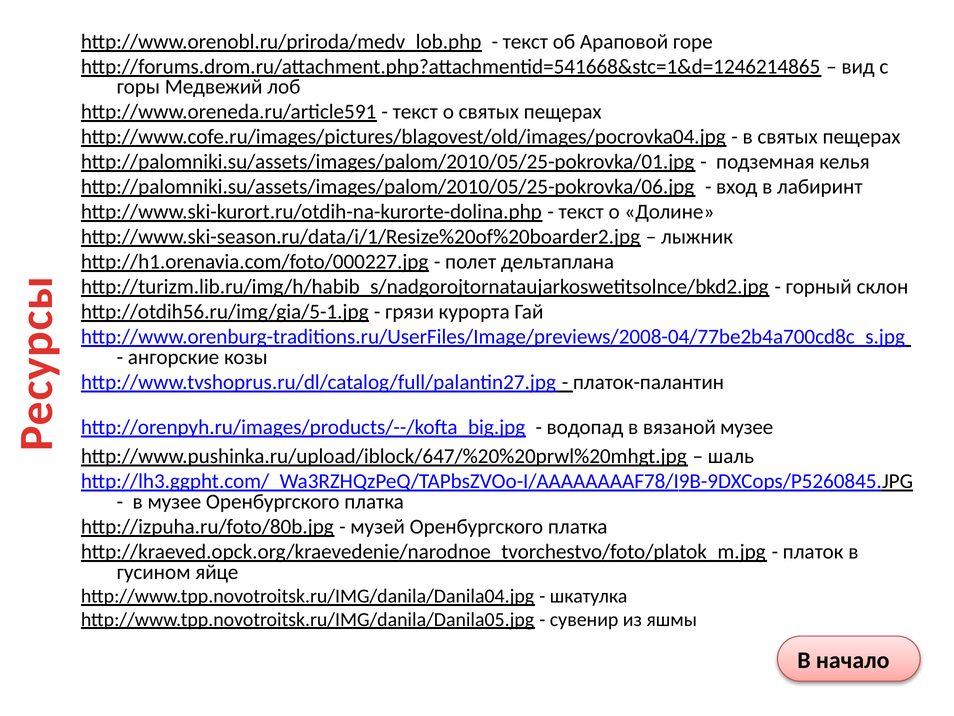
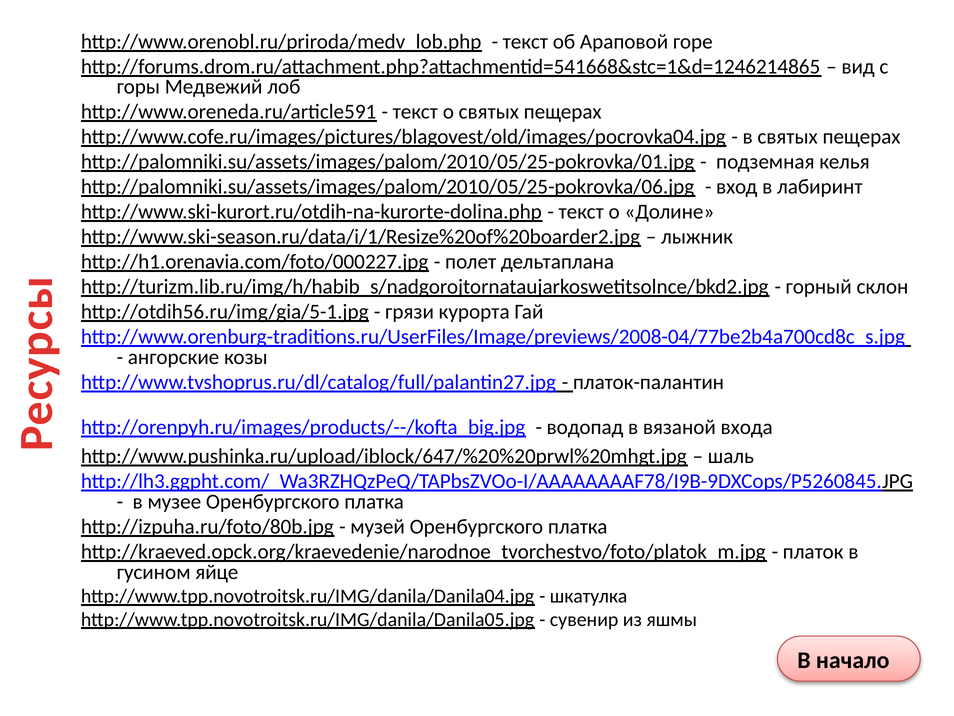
вязаной музее: музее -> входа (747, 427)
